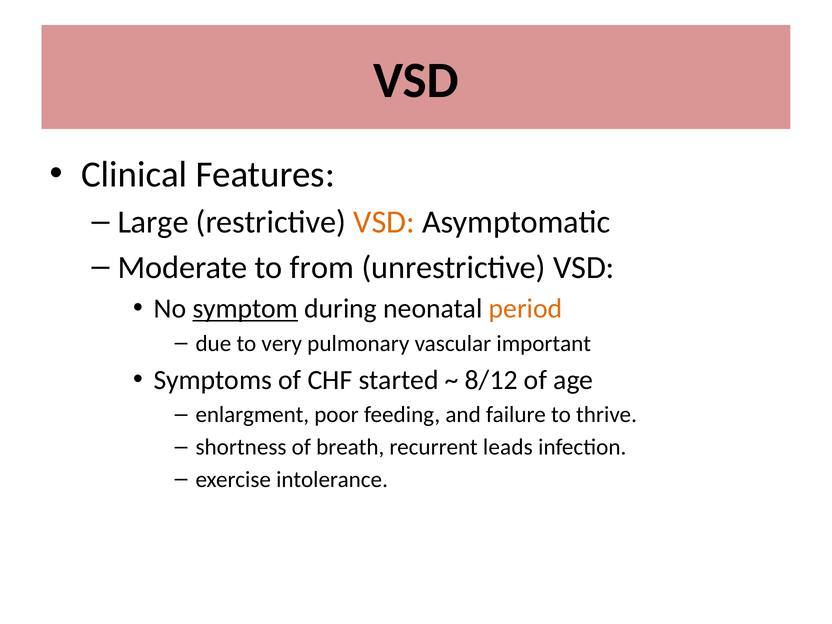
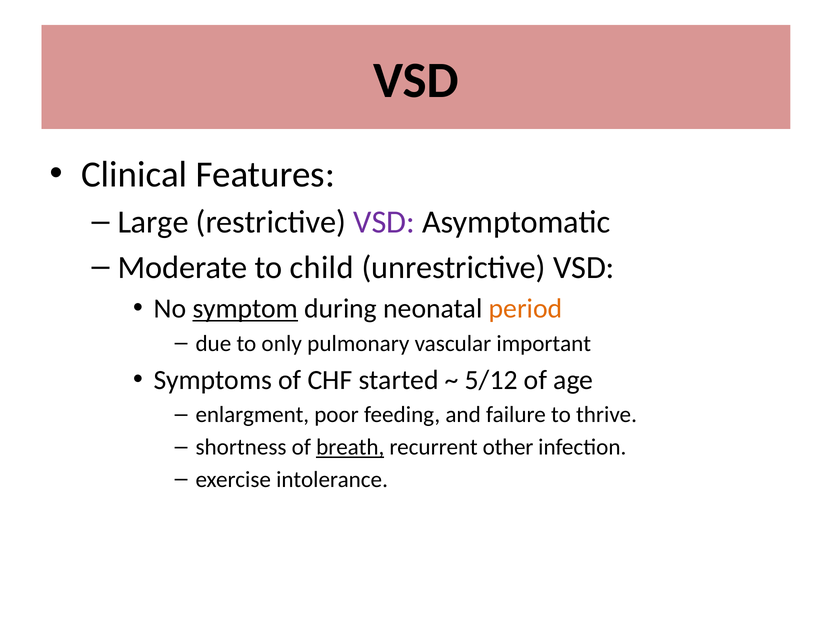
VSD colour: orange -> purple (384, 222)
from: from -> child (322, 268)
very: very -> only (282, 344)
8/12: 8/12 -> 5/12 (491, 380)
breath underline: none -> present (350, 447)
leads: leads -> other (508, 447)
